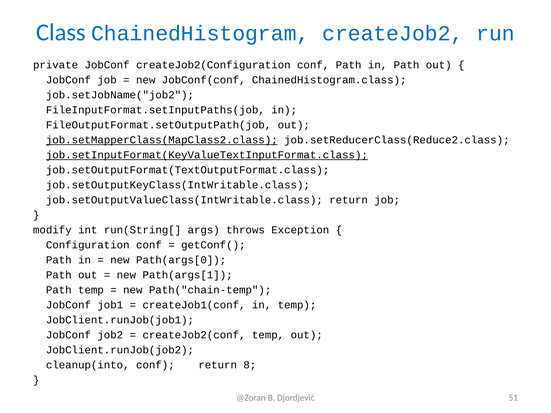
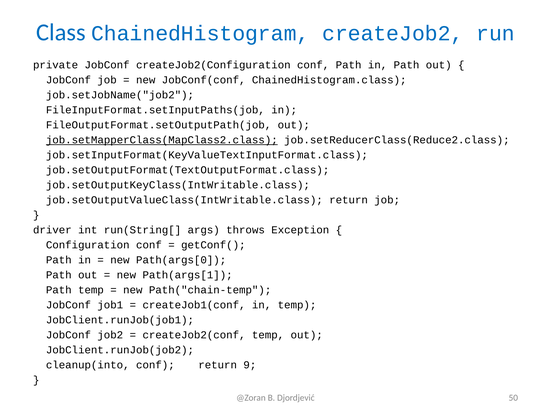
job.setInputFormat(KeyValueTextInputFormat.class underline: present -> none (207, 155)
modify: modify -> driver (52, 230)
8: 8 -> 9 (250, 365)
51: 51 -> 50 (513, 398)
